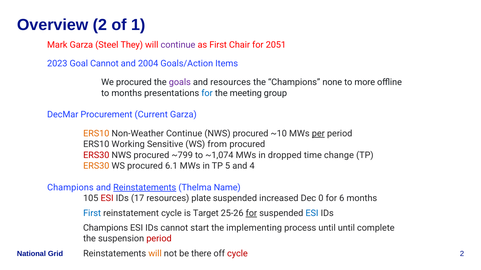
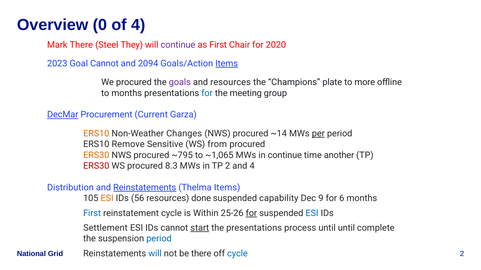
Overview 2: 2 -> 0 (100, 25)
of 1: 1 -> 4 (138, 25)
Mark Garza: Garza -> There (81, 45)
2051: 2051 -> 2020 (276, 45)
2004: 2004 -> 2094 (148, 64)
Items underline: none -> present (227, 64)
none: none -> plate (332, 82)
DecMar underline: none -> present (63, 115)
Non-Weather Continue: Continue -> Changes (184, 134)
~10: ~10 -> ~14 (279, 134)
Working: Working -> Remove (128, 145)
ERS30 colour: red -> orange (96, 155)
~799: ~799 -> ~795 (182, 155)
~1,074: ~1,074 -> ~1,065 (219, 155)
in dropped: dropped -> continue (285, 155)
change: change -> another (339, 155)
ERS30 colour: orange -> red (96, 166)
6.1: 6.1 -> 8.3 (171, 166)
TP 5: 5 -> 2 (228, 166)
Champions: Champions -> Distribution (70, 188)
Thelma Name: Name -> Items (227, 188)
ESI colour: red -> orange (107, 199)
17: 17 -> 56 (138, 199)
plate: plate -> done (201, 199)
increased: increased -> capability (279, 199)
0: 0 -> 9 (321, 199)
Target: Target -> Within (206, 214)
Champions: Champions -> Settlement (105, 228)
start underline: none -> present (200, 228)
the implementing: implementing -> presentations (254, 228)
period colour: red -> blue (159, 239)
will colour: orange -> blue (155, 254)
cycle colour: red -> blue (237, 254)
